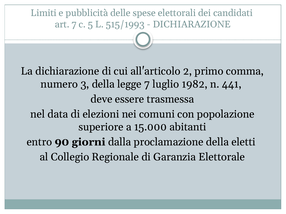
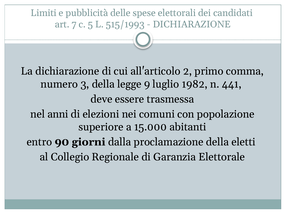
legge 7: 7 -> 9 (147, 84)
data: data -> anni (58, 114)
